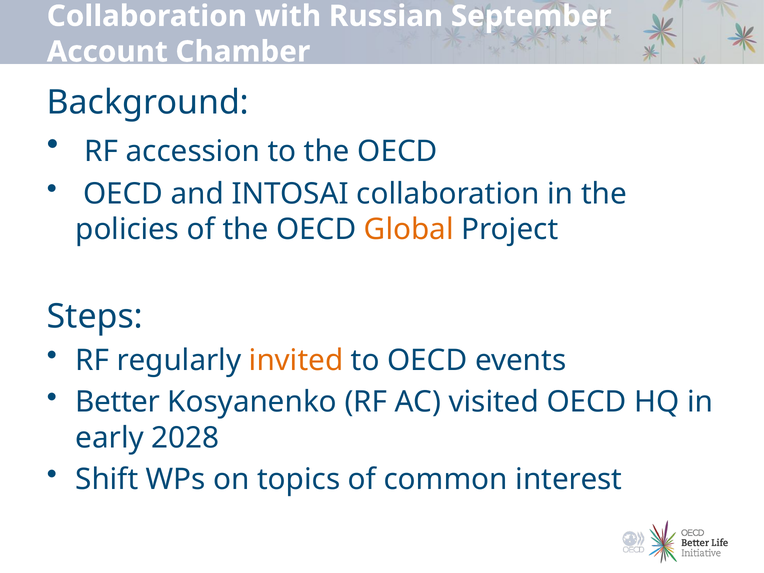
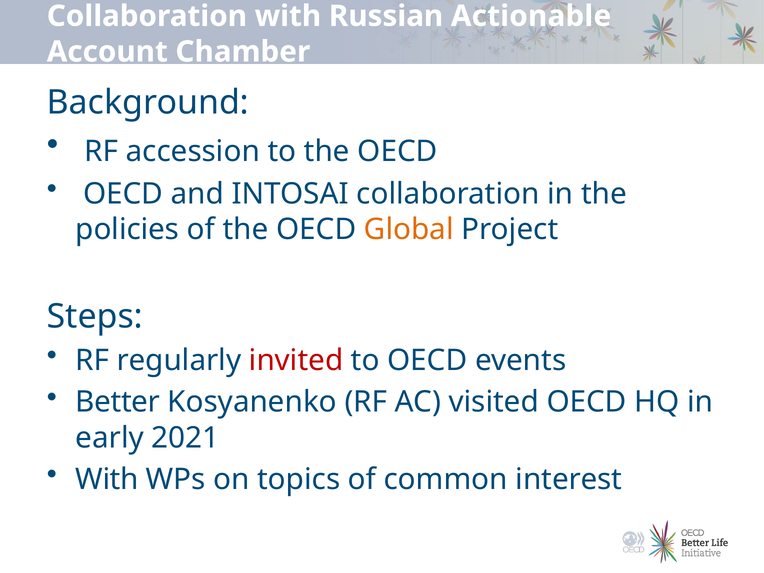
September: September -> Actionable (531, 16)
invited colour: orange -> red (296, 360)
2028: 2028 -> 2021 (185, 438)
Shift: Shift -> With (107, 479)
